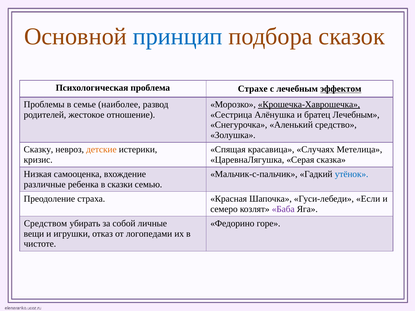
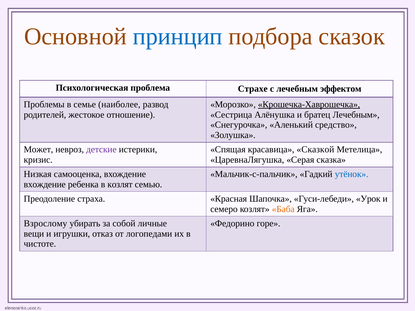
эффектом underline: present -> none (341, 89)
Сказку: Сказку -> Может (38, 150)
детские colour: orange -> purple (101, 150)
Случаях: Случаях -> Сказкой (315, 150)
различные: различные -> вхождение (45, 185)
в сказки: сказки -> козлят (120, 185)
Если: Если -> Урок (368, 199)
Баба colour: purple -> orange (283, 209)
Средством: Средством -> Взрослому (45, 224)
